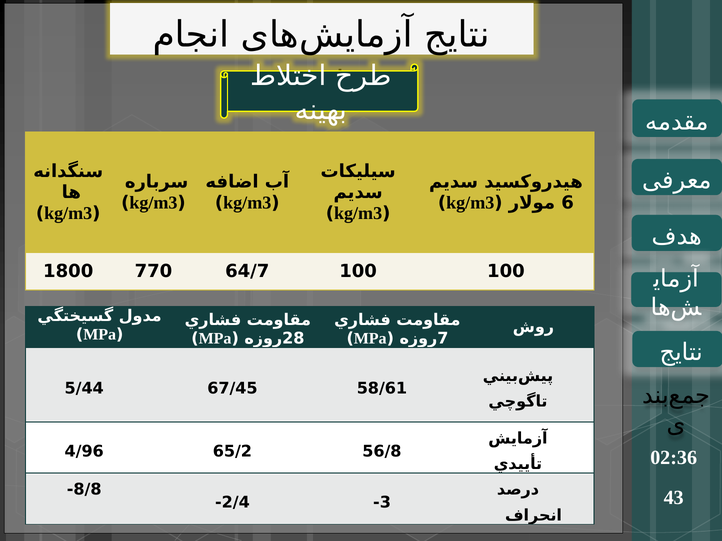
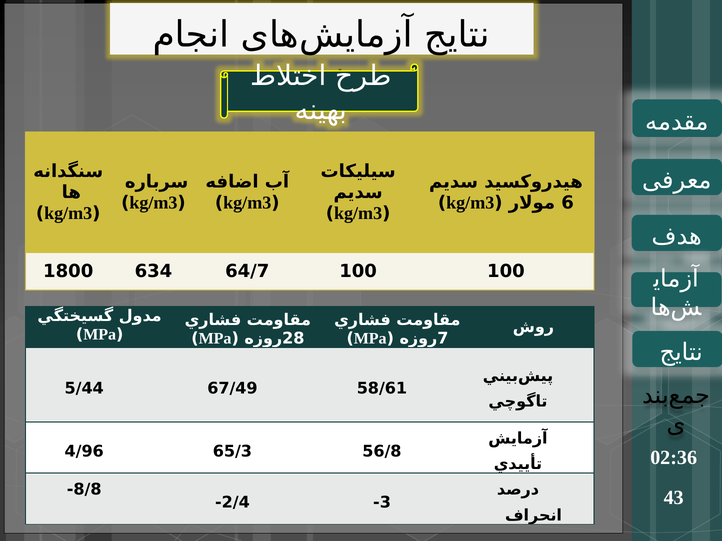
770: 770 -> 634 (153, 272)
67/45: 67/45 -> 67/49 (232, 389)
65/2: 65/2 -> 65/3 (232, 452)
